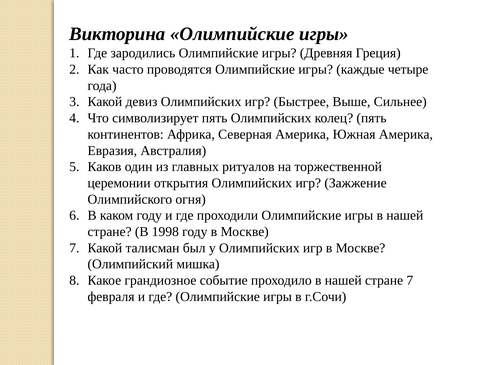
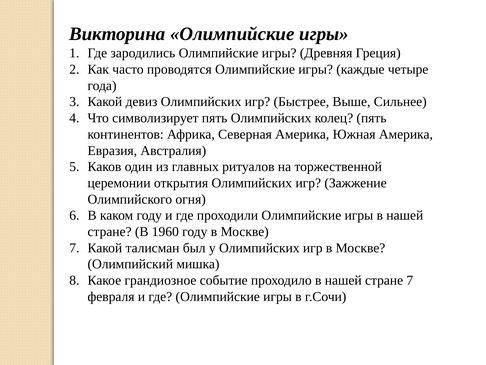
1998: 1998 -> 1960 (165, 231)
